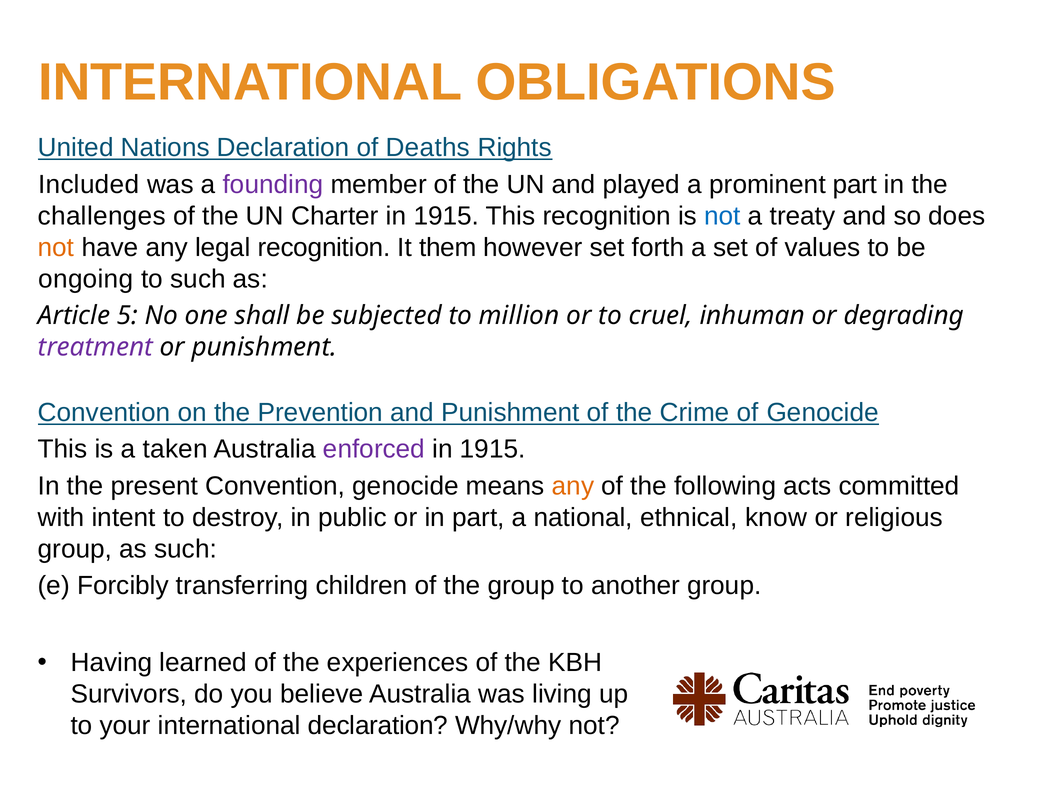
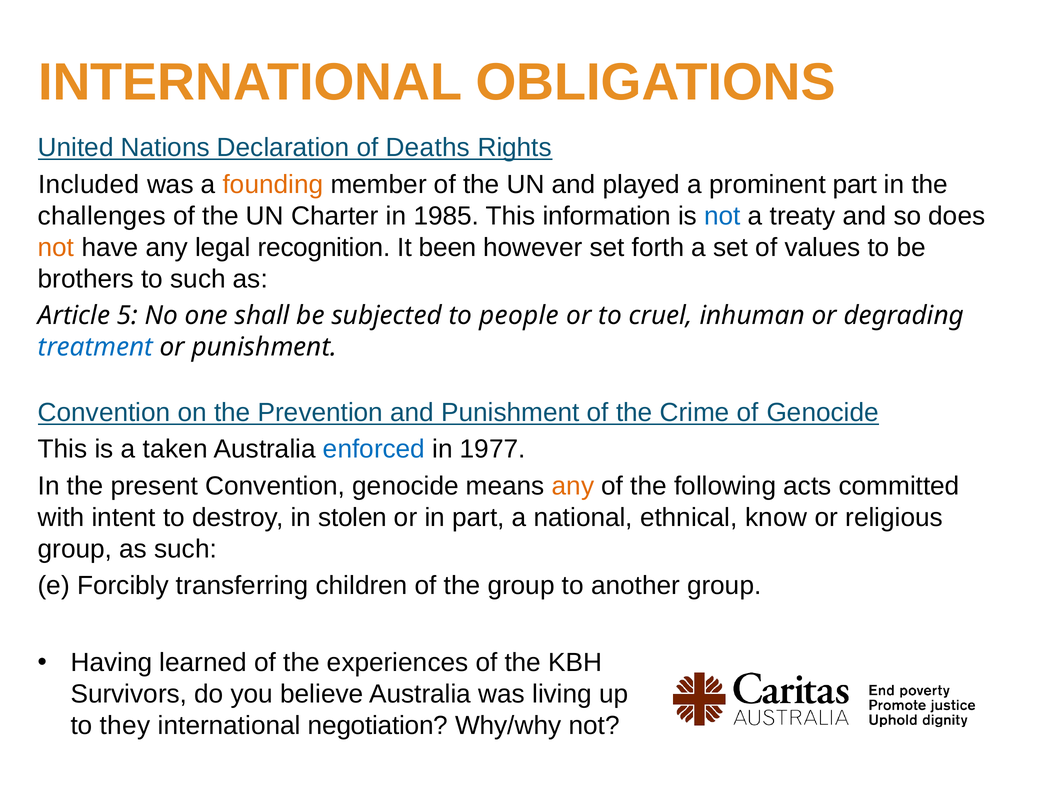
founding colour: purple -> orange (273, 185)
Charter in 1915: 1915 -> 1985 (446, 216)
This recognition: recognition -> information (607, 216)
them: them -> been (448, 247)
ongoing: ongoing -> brothers (86, 279)
million: million -> people (519, 316)
treatment colour: purple -> blue (95, 347)
enforced colour: purple -> blue (374, 449)
1915: 1915 -> 1977 (493, 449)
public: public -> stolen (353, 517)
your: your -> they (125, 726)
international declaration: declaration -> negotiation (378, 726)
